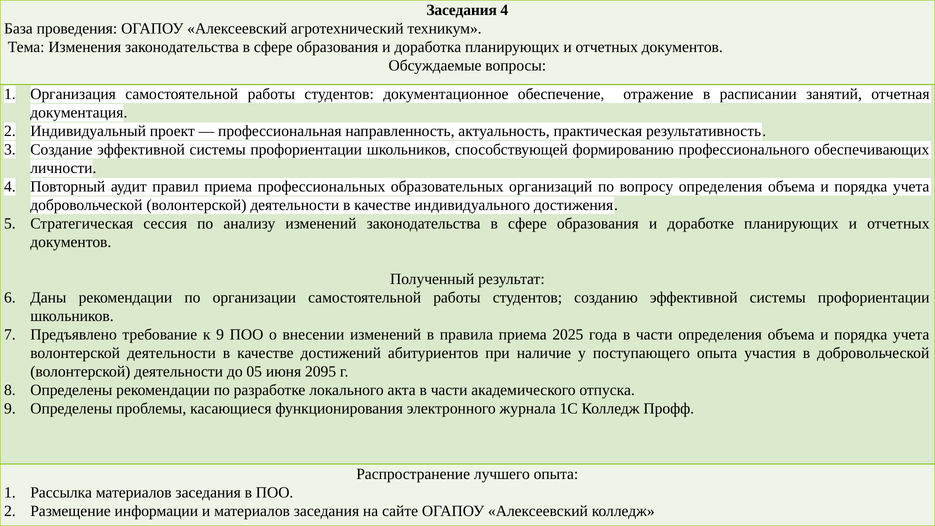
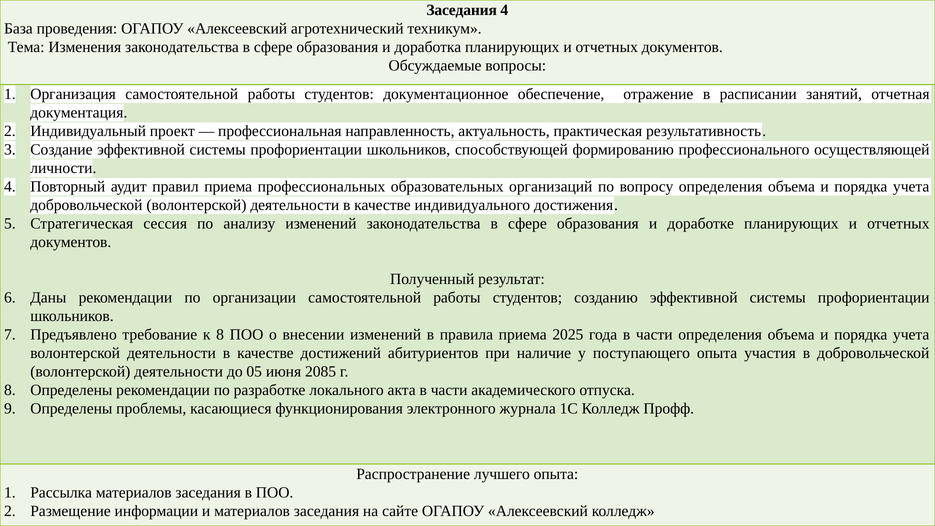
обеспечивающих: обеспечивающих -> осуществляющей (872, 150)
к 9: 9 -> 8 (220, 335)
2095: 2095 -> 2085 (321, 372)
